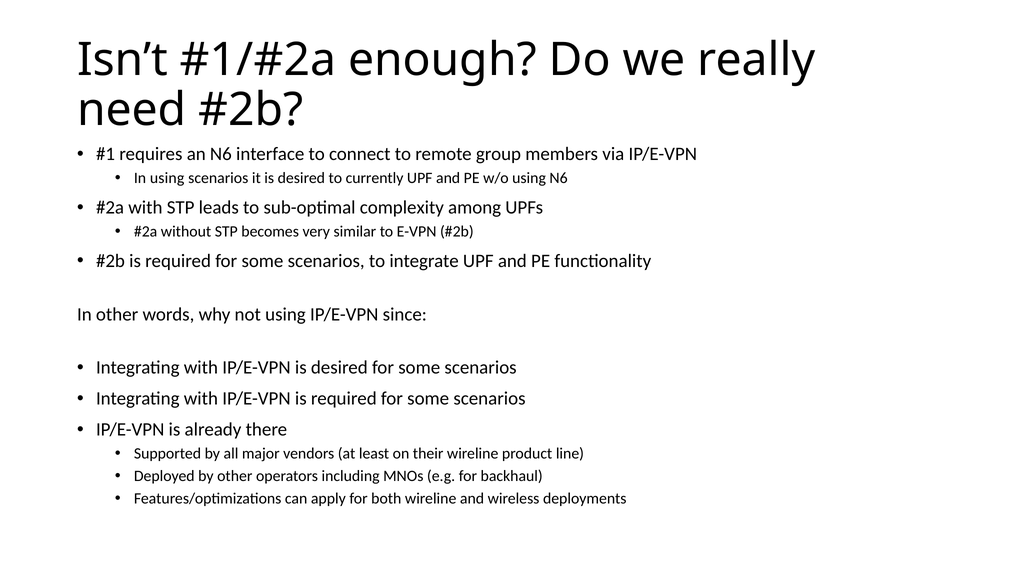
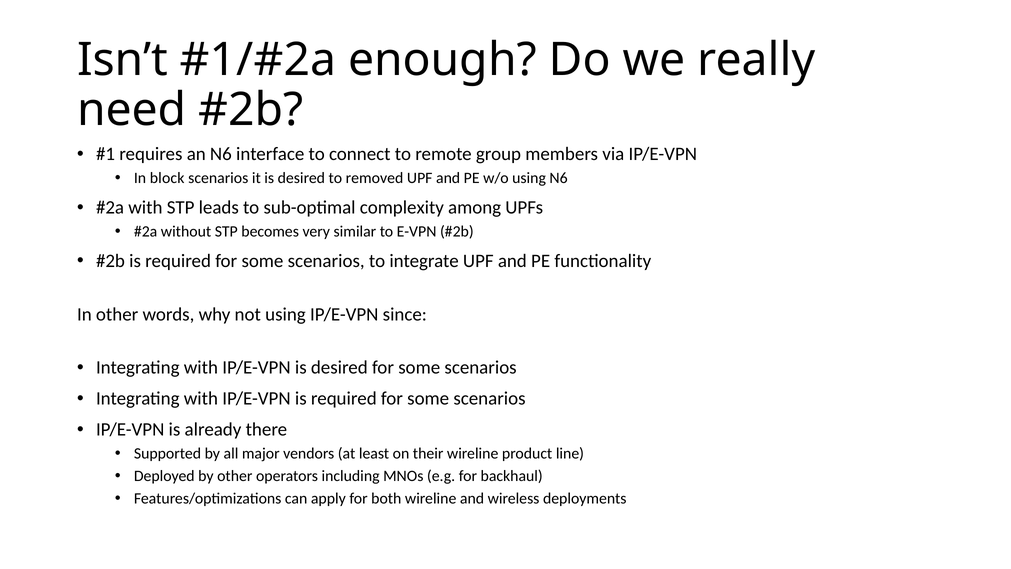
In using: using -> block (167, 178)
currently: currently -> removed (375, 178)
